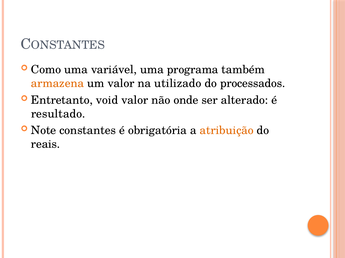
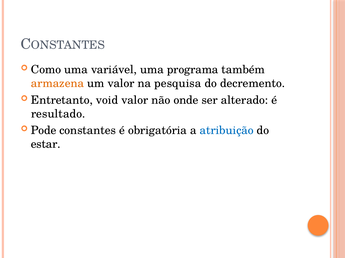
utilizado: utilizado -> pesquisa (178, 84)
processados: processados -> decremento (253, 84)
Note: Note -> Pode (44, 131)
atribuição colour: orange -> blue (227, 131)
reais: reais -> estar (46, 145)
